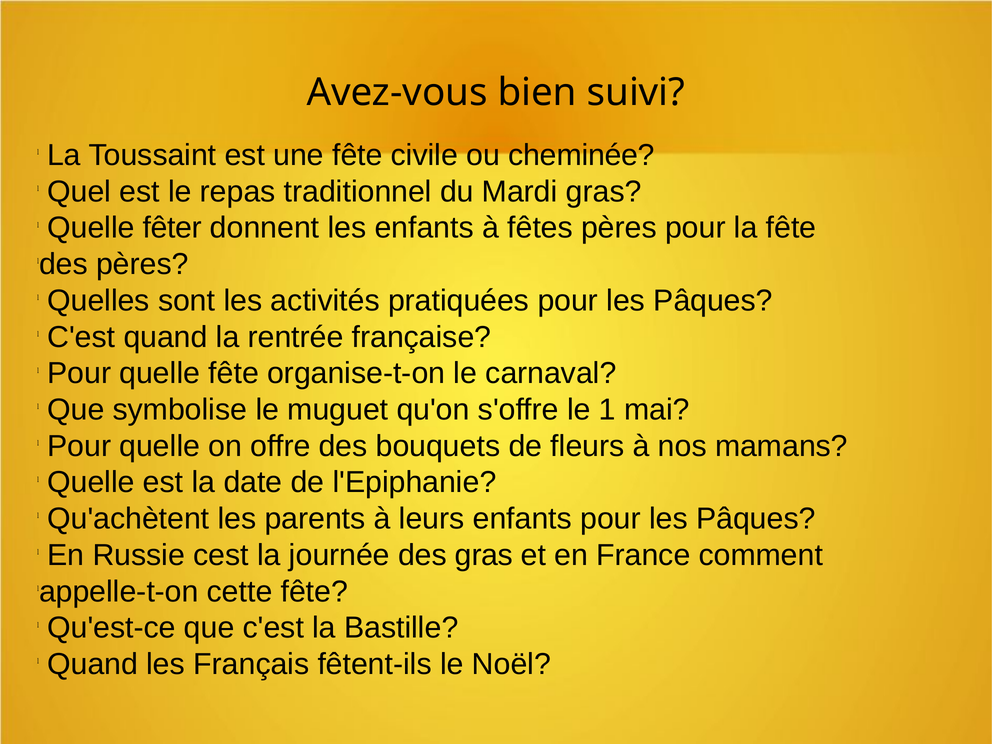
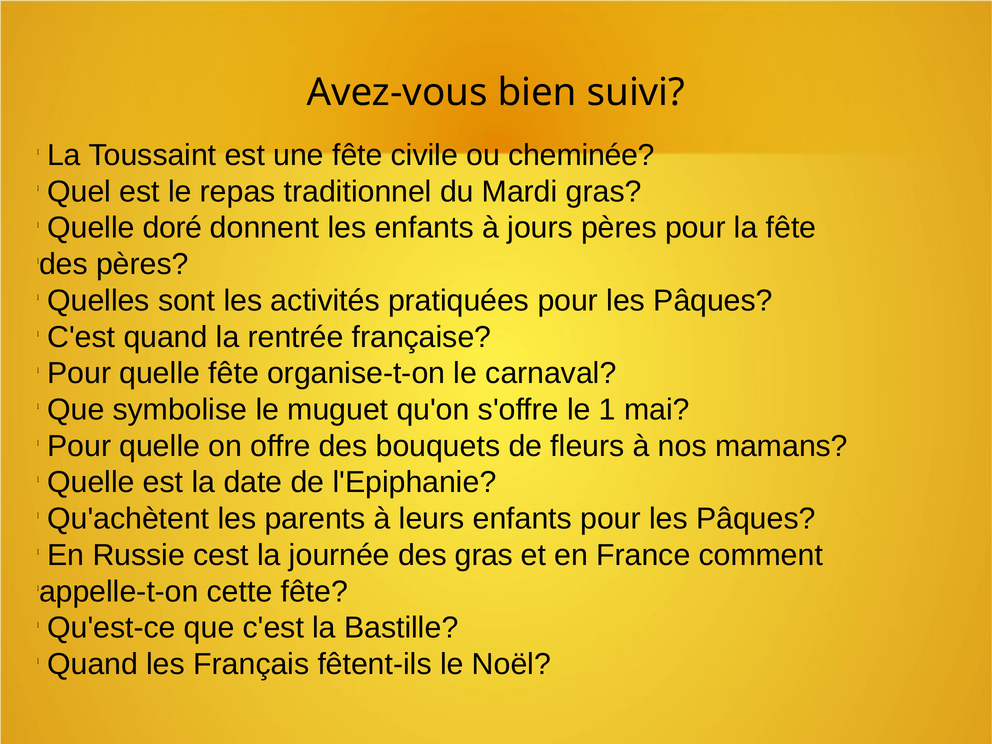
fêter: fêter -> doré (172, 228)
fêtes: fêtes -> jours (540, 228)
